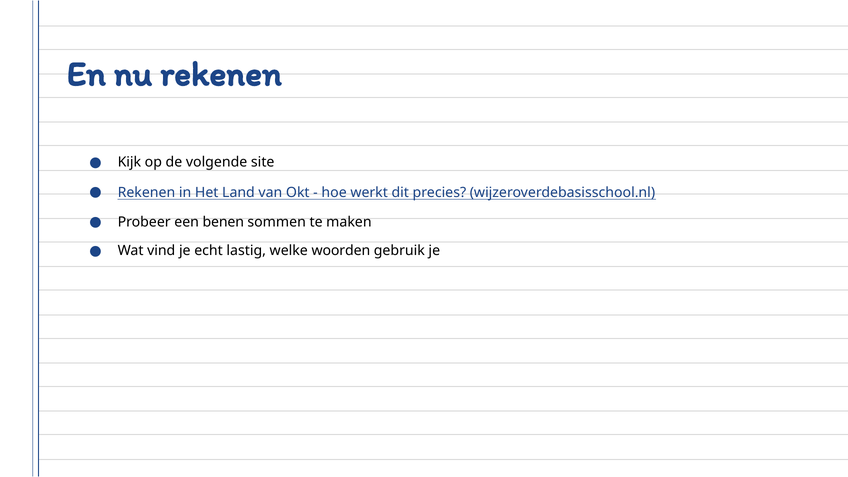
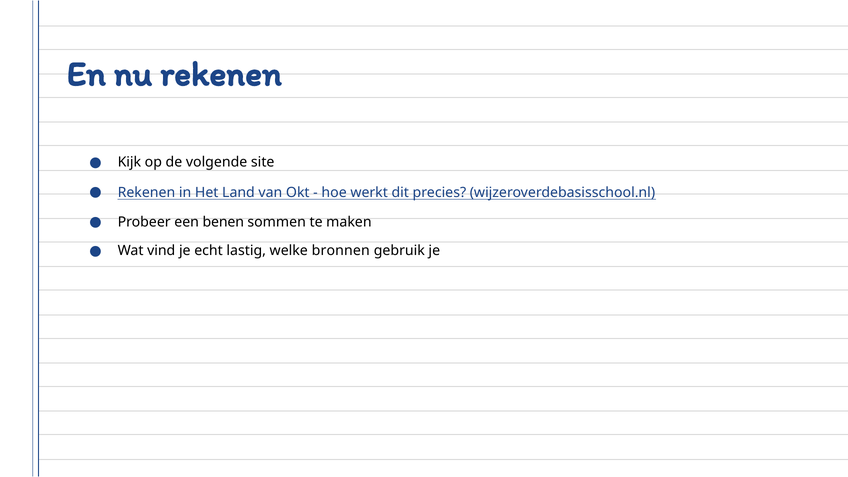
woorden: woorden -> bronnen (341, 251)
